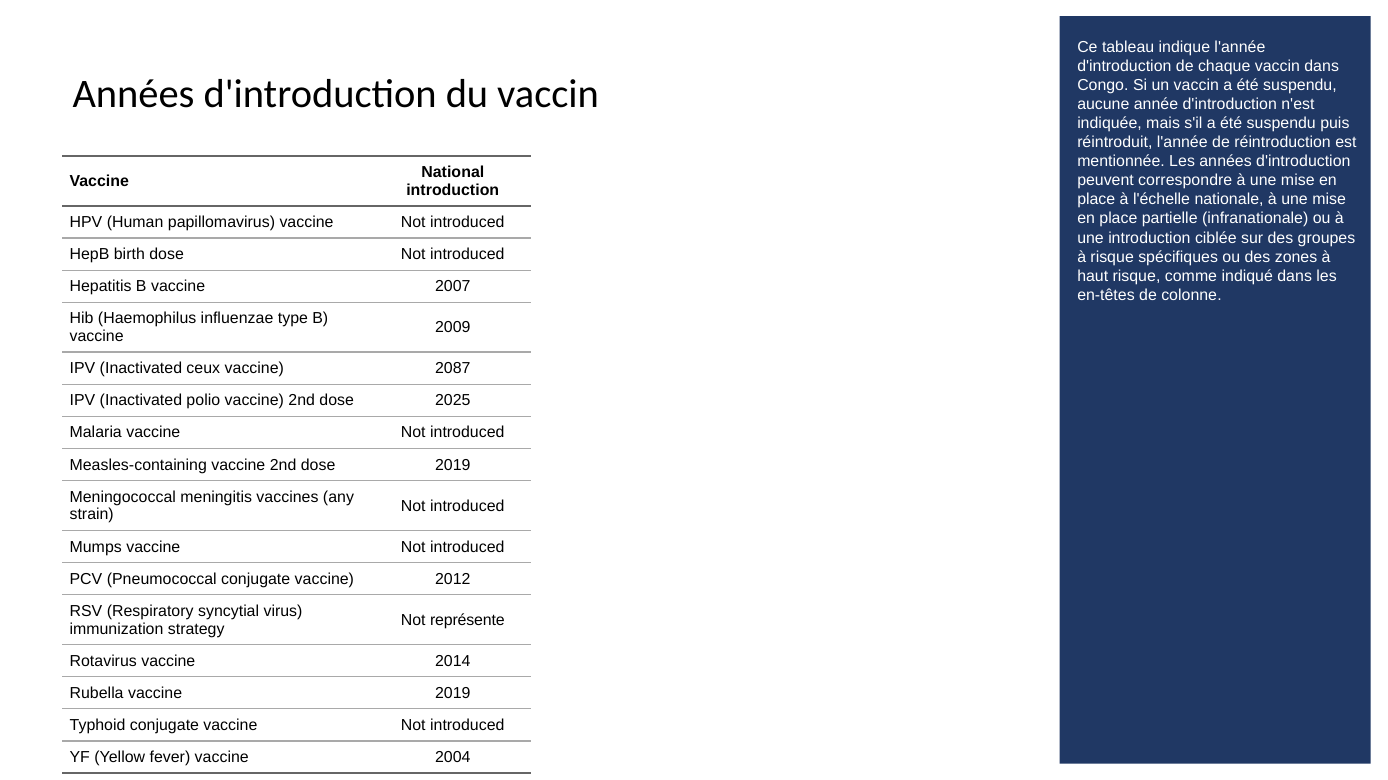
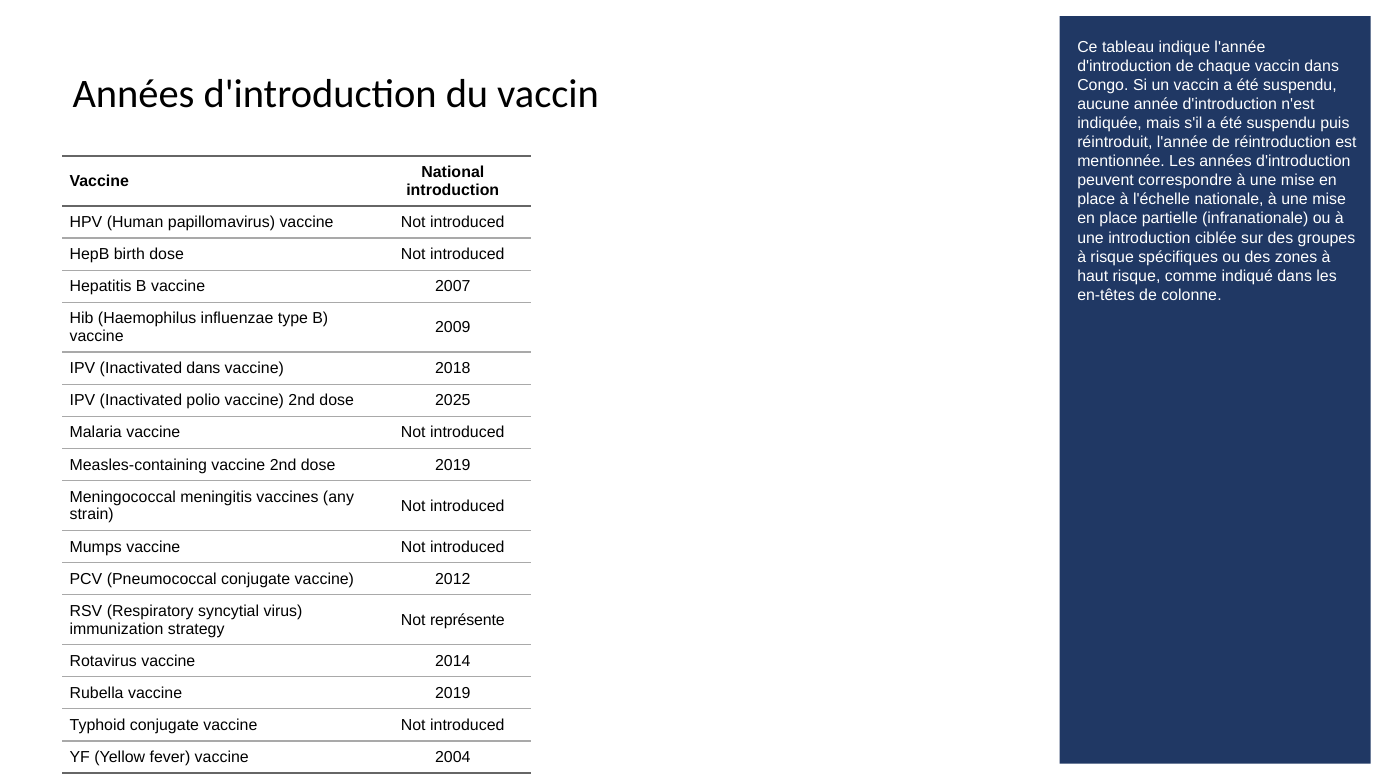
Inactivated ceux: ceux -> dans (203, 369)
2087: 2087 -> 2018 (453, 369)
